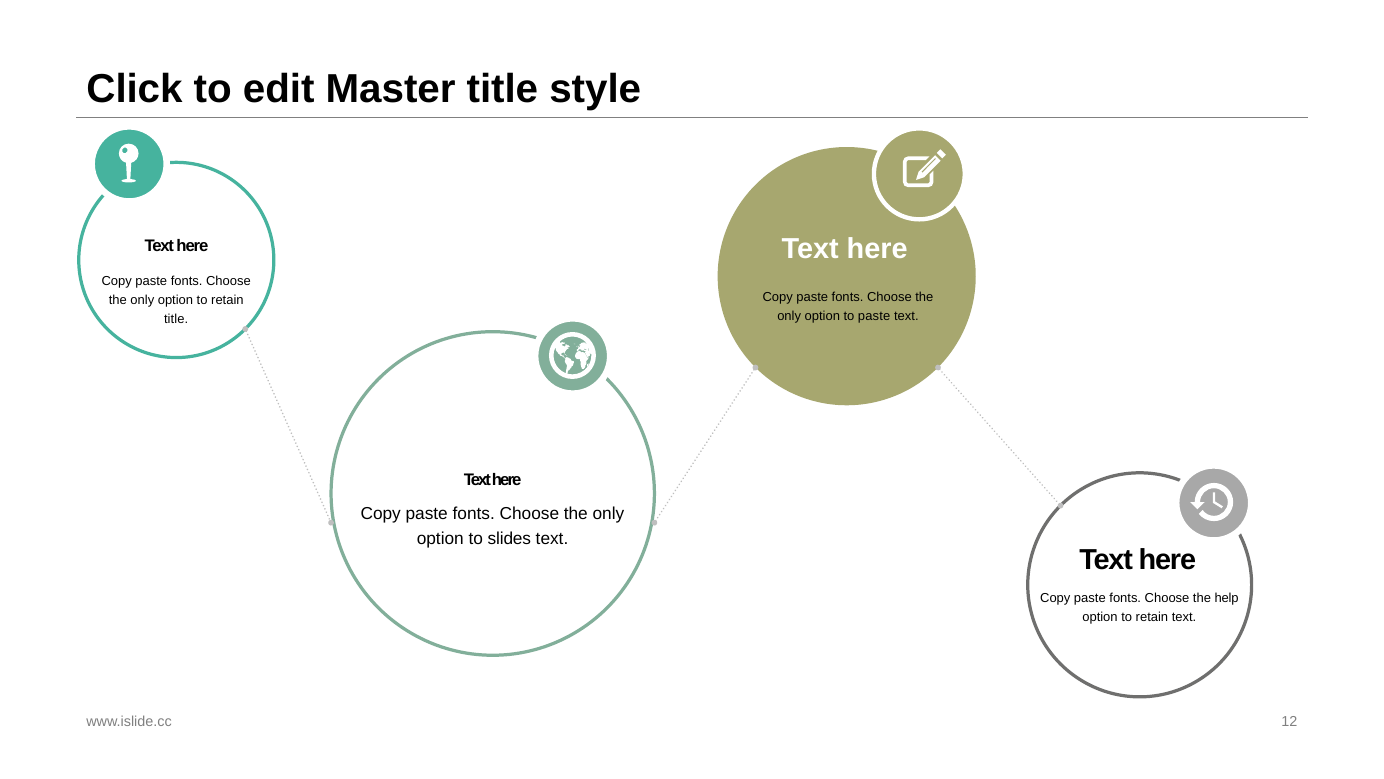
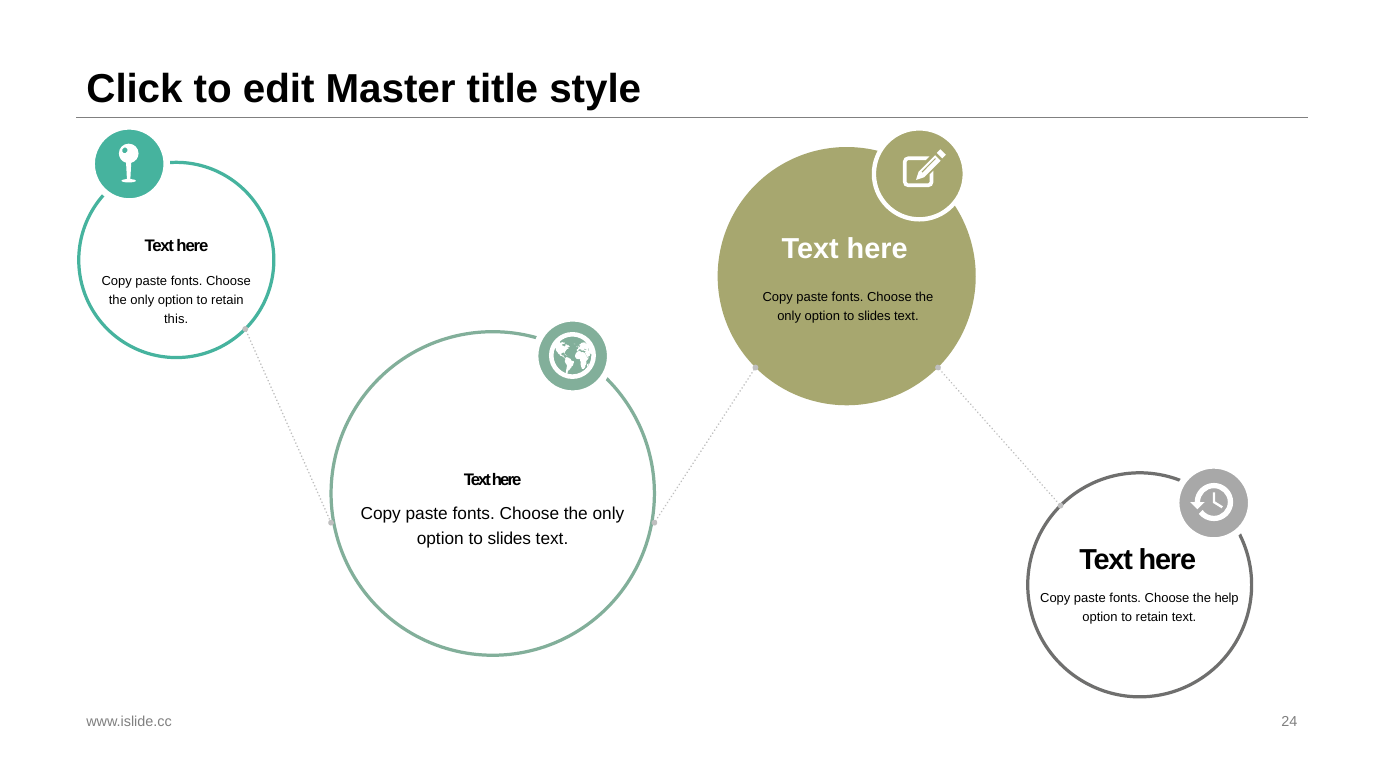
paste: paste -> slides (874, 316)
title: title -> this (176, 319)
12: 12 -> 24 (1289, 721)
